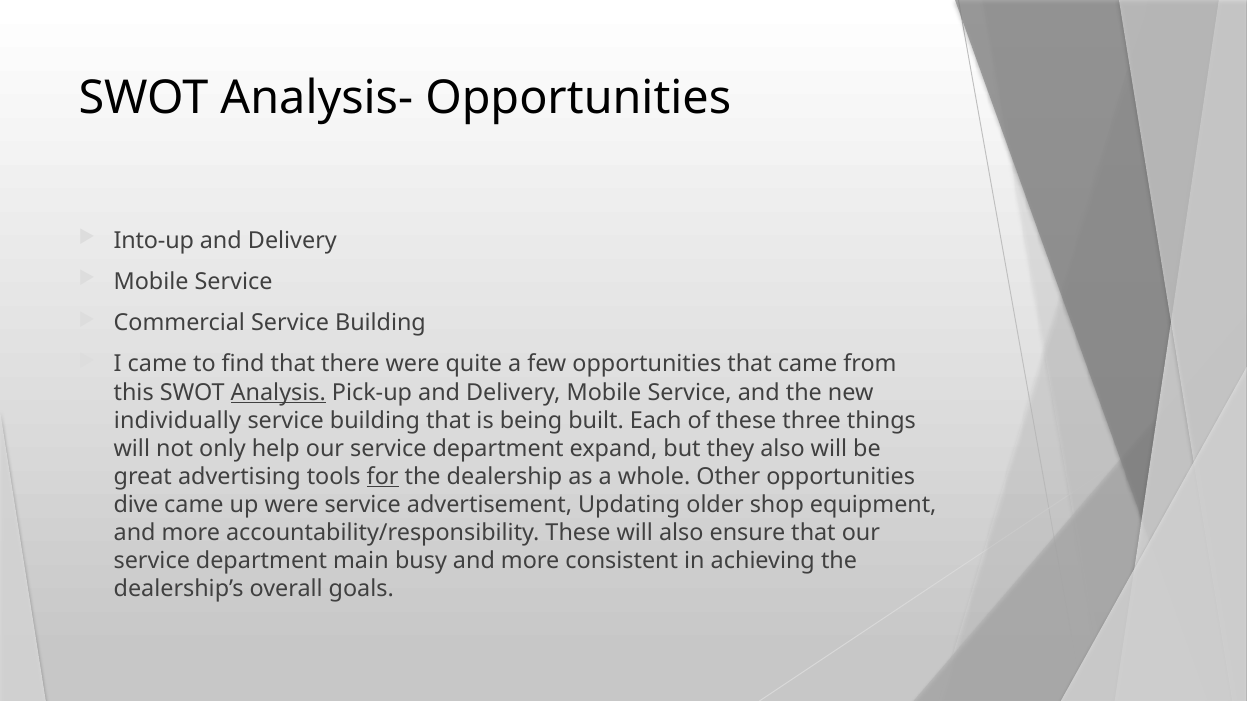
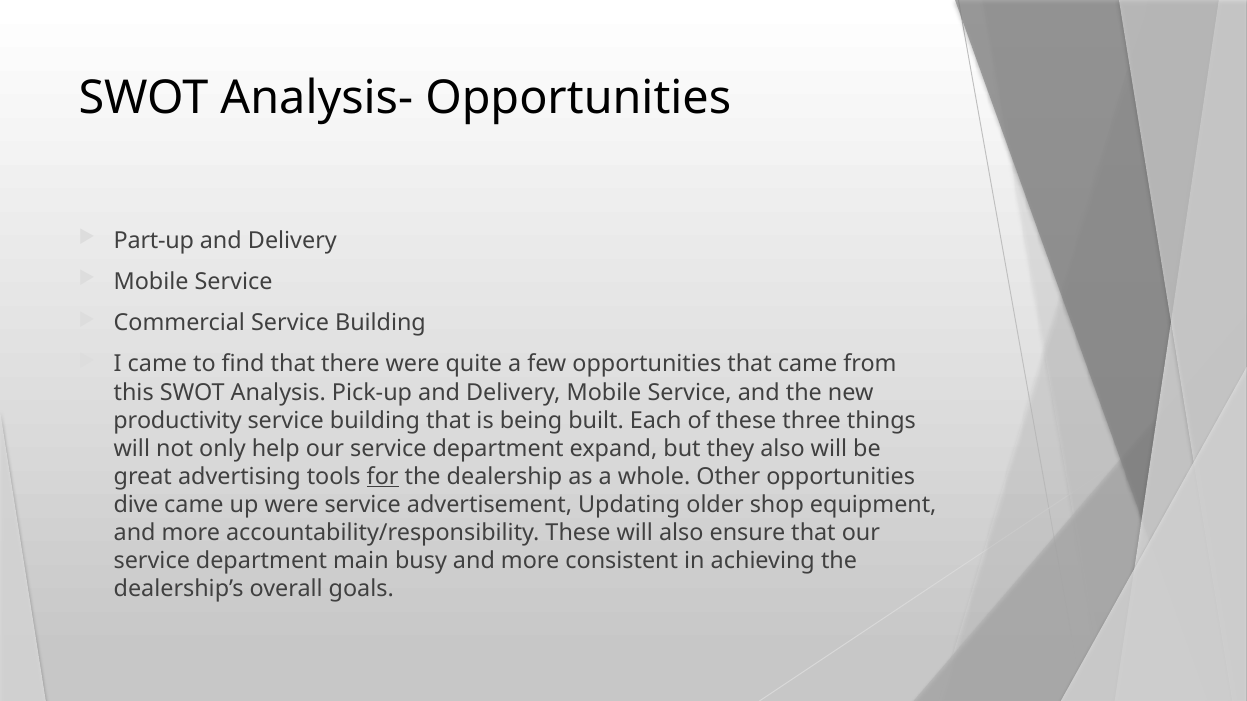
Into-up: Into-up -> Part-up (154, 241)
Analysis underline: present -> none (278, 393)
individually: individually -> productivity (178, 421)
